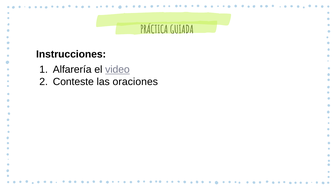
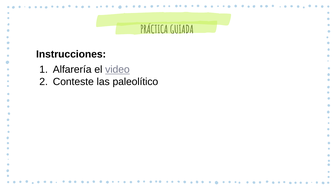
oraciones: oraciones -> paleolítico (135, 82)
